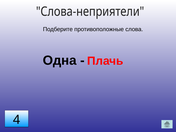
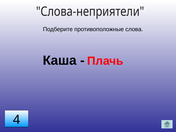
Одна: Одна -> Каша (60, 60)
